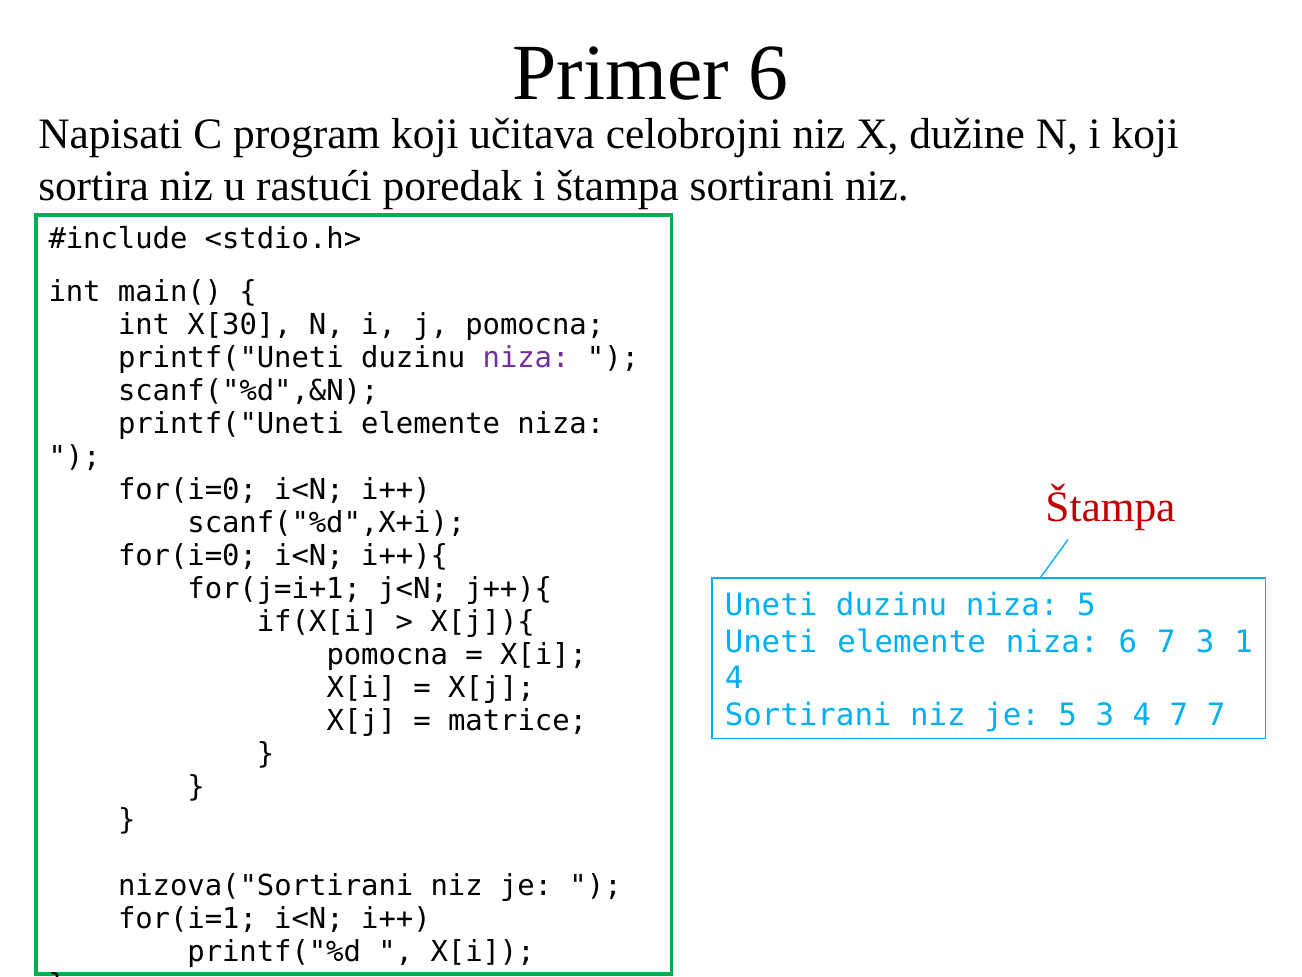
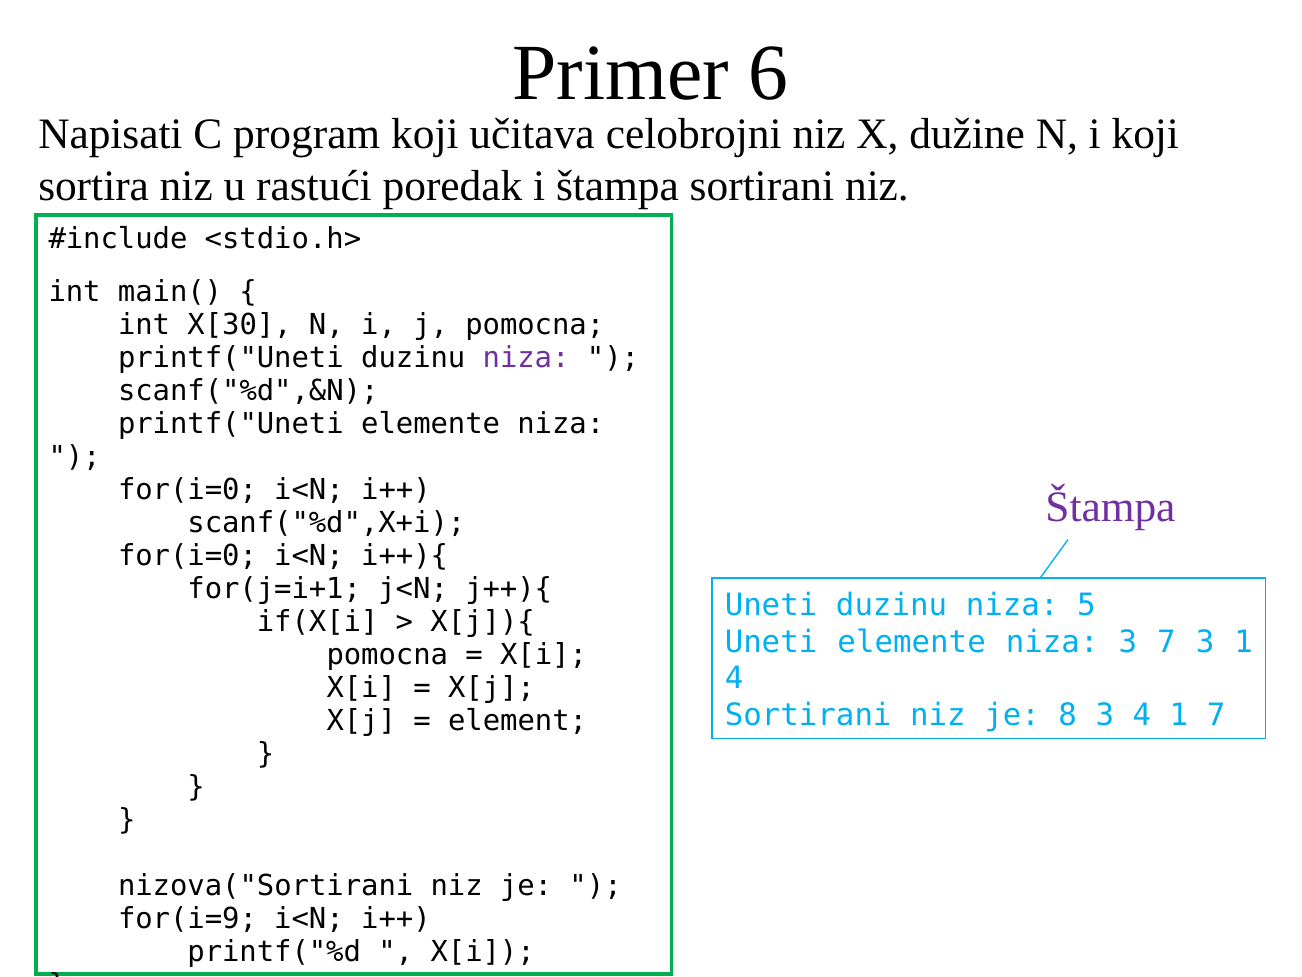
Štampa colour: red -> purple (1110, 507)
niza 6: 6 -> 3 (1128, 642)
je 5: 5 -> 8 (1068, 715)
4 7: 7 -> 1 (1179, 715)
matrice: matrice -> element (518, 721)
for(i=1: for(i=1 -> for(i=9 (187, 918)
